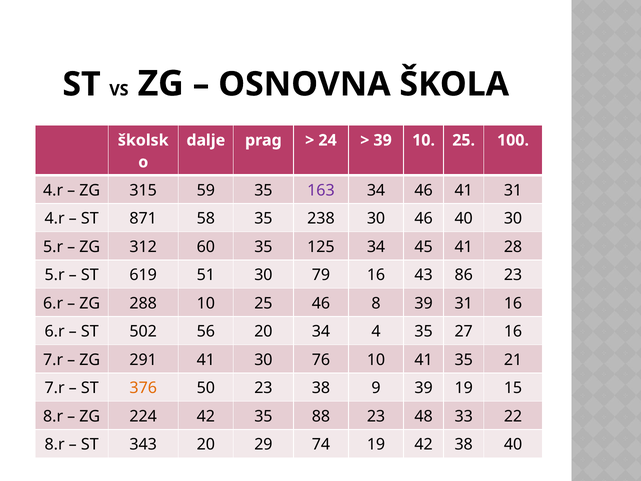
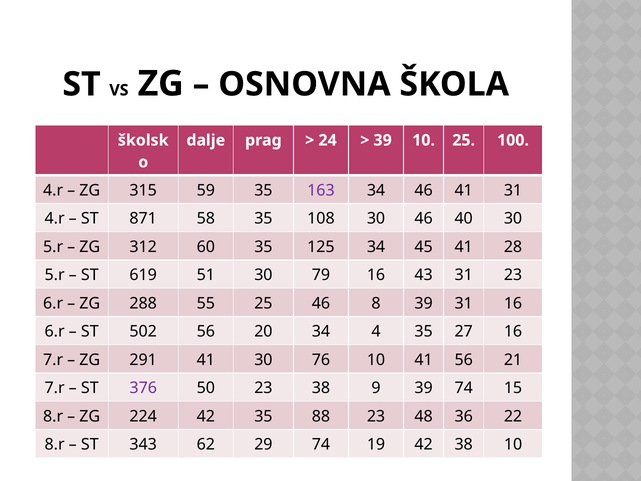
238: 238 -> 108 (321, 218)
43 86: 86 -> 31 (464, 275)
288 10: 10 -> 55 (206, 303)
41 35: 35 -> 56 (464, 360)
376 colour: orange -> purple (143, 388)
39 19: 19 -> 74 (464, 388)
33: 33 -> 36 (464, 416)
343 20: 20 -> 62 (206, 444)
38 40: 40 -> 10 (513, 444)
